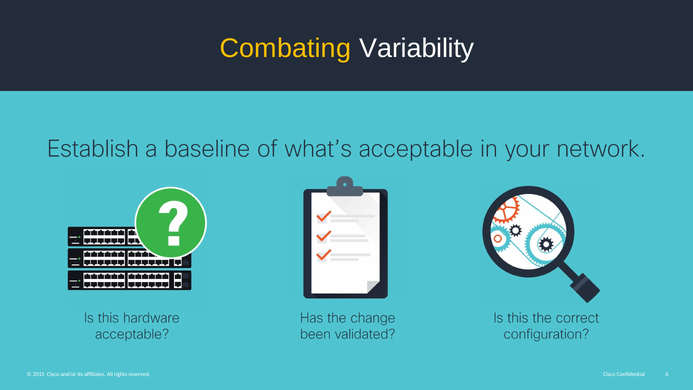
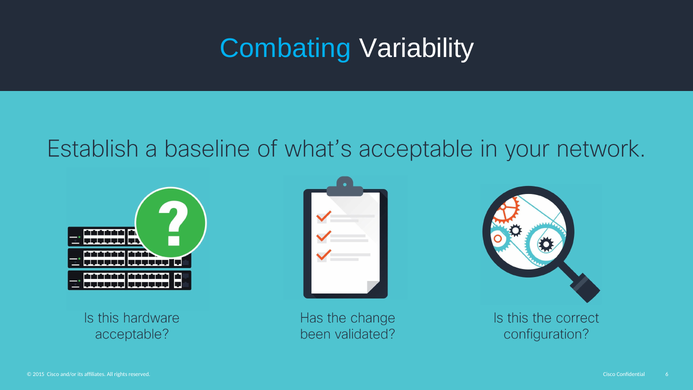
Combating colour: yellow -> light blue (285, 48)
